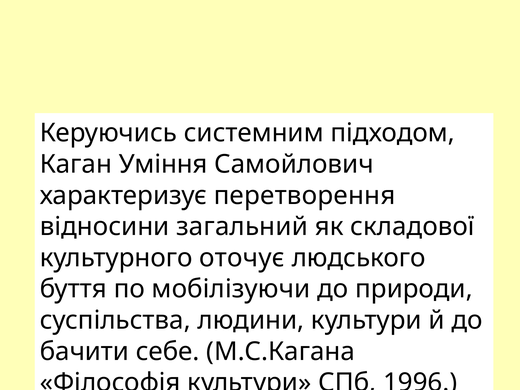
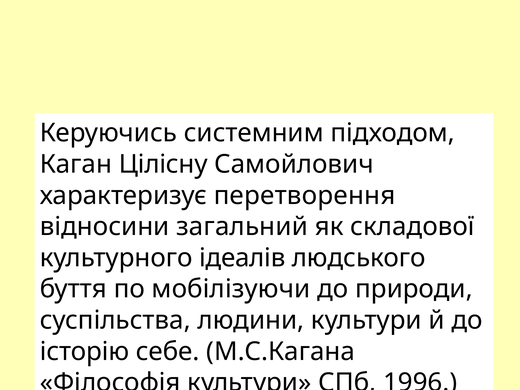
Уміння: Уміння -> Цілісну (163, 164)
оточує: оточує -> ідеалів (242, 258)
бачити: бачити -> історію (85, 351)
